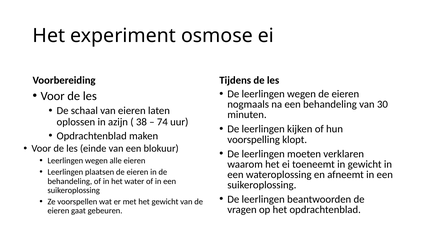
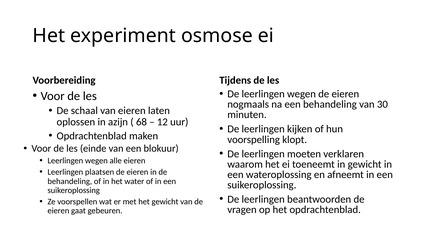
38: 38 -> 68 (141, 122)
74: 74 -> 12 (162, 122)
